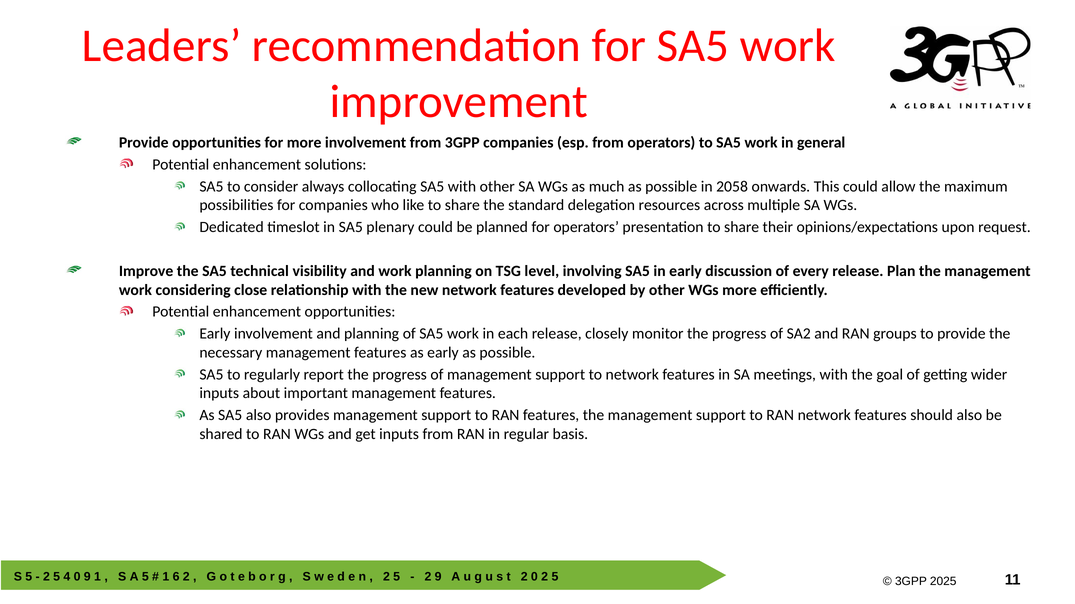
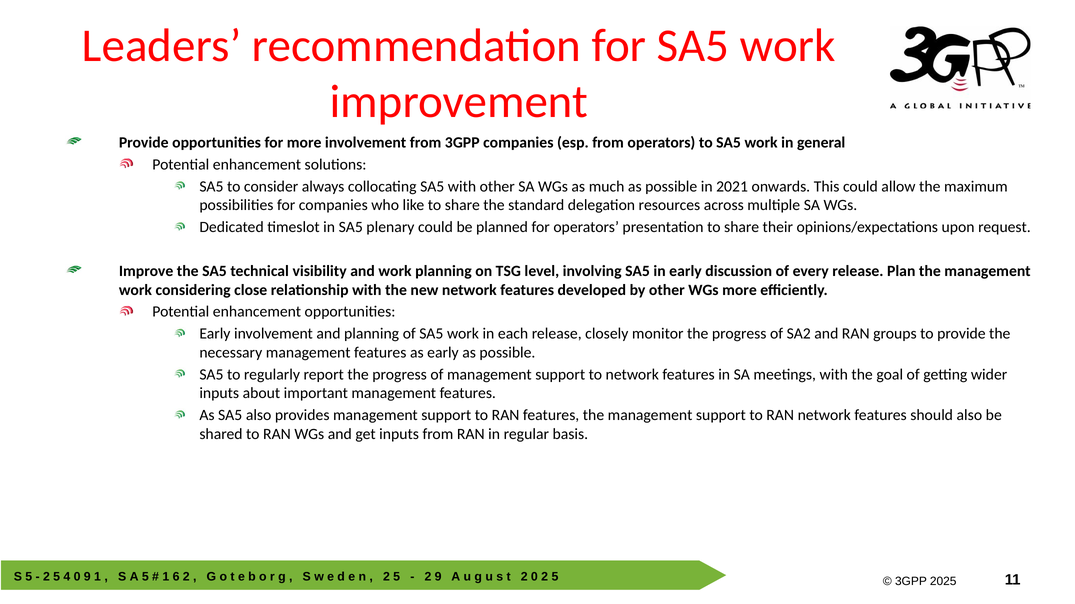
2058: 2058 -> 2021 (732, 187)
